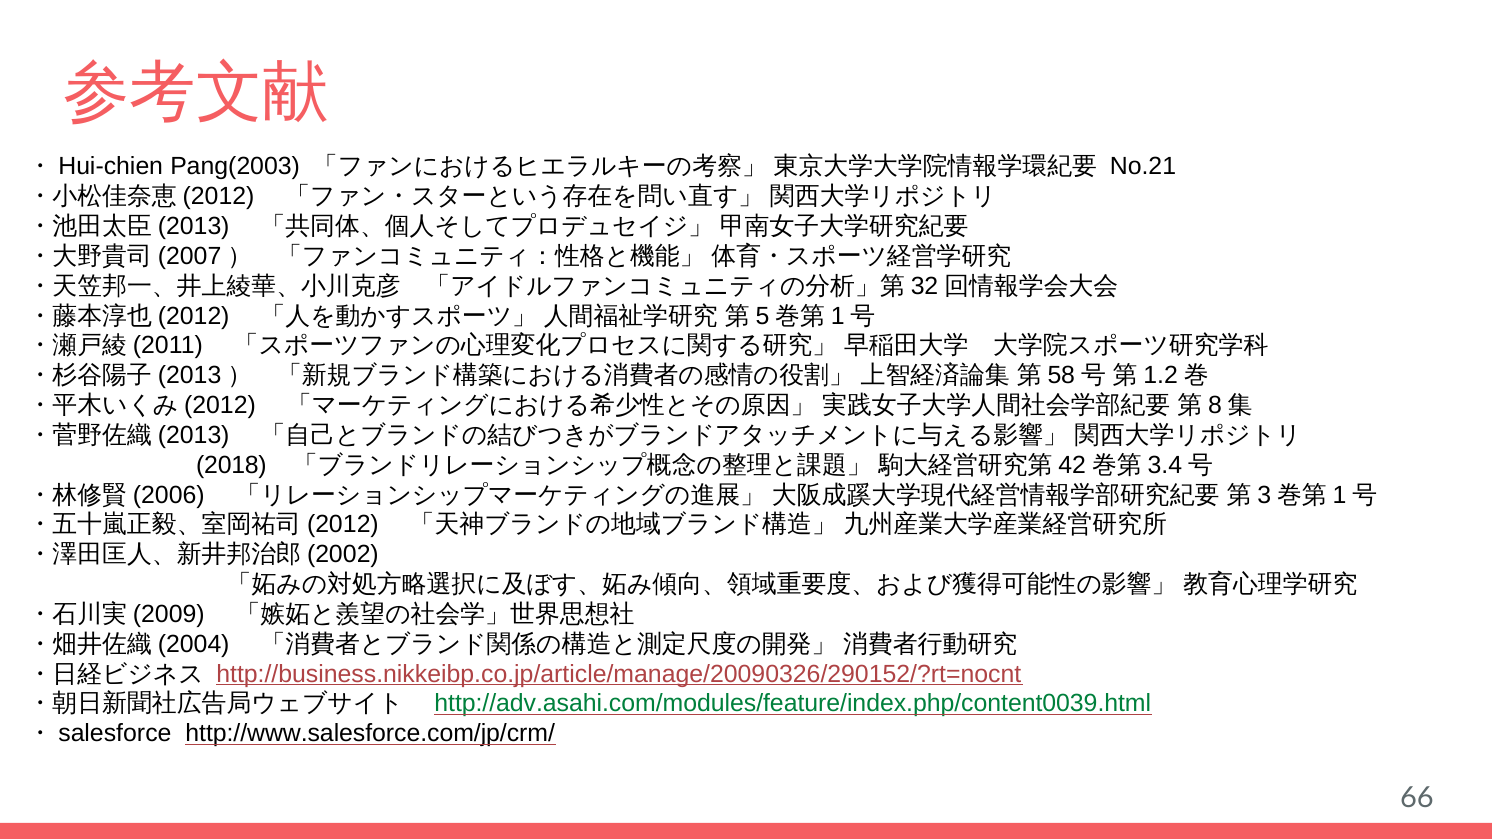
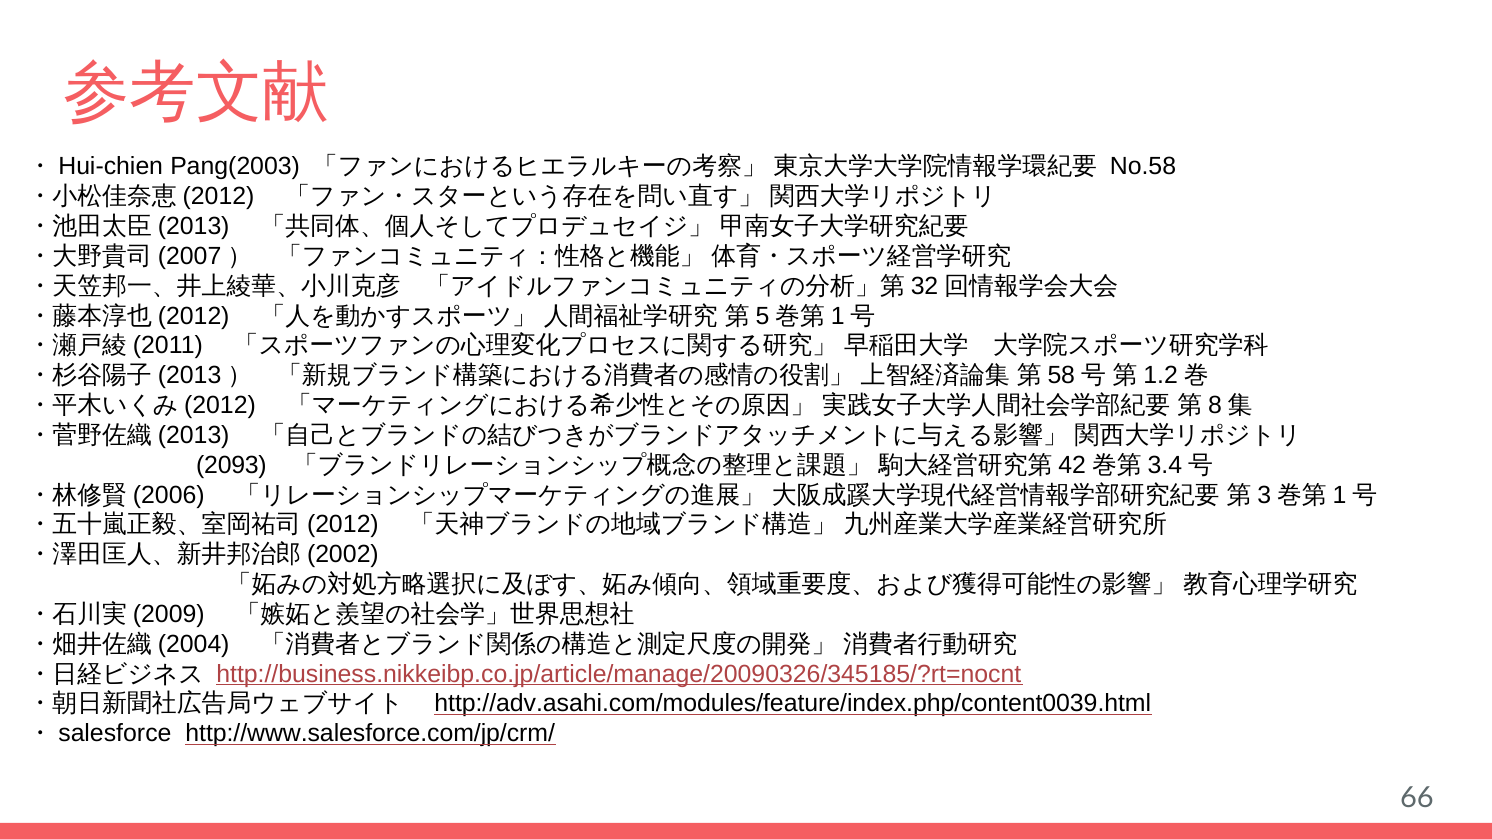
No.21: No.21 -> No.58 (1143, 167)
2018: 2018 -> 2093 (231, 465)
http://business.nikkeibp.co.jp/article/manage/20090326/290152/?rt=nocnt: http://business.nikkeibp.co.jp/article/manage/20090326/290152/?rt=nocnt -> http://business.nikkeibp.co.jp/article/manage/20090326/345185/?rt=nocnt (619, 674)
http://adv.asahi.com/modules/feature/index.php/content0039.html colour: green -> black (793, 704)
